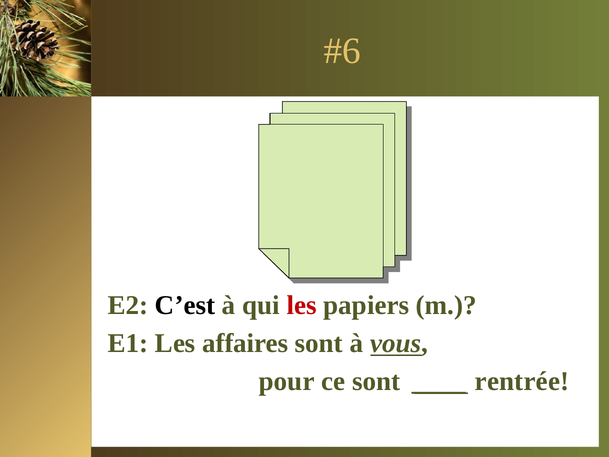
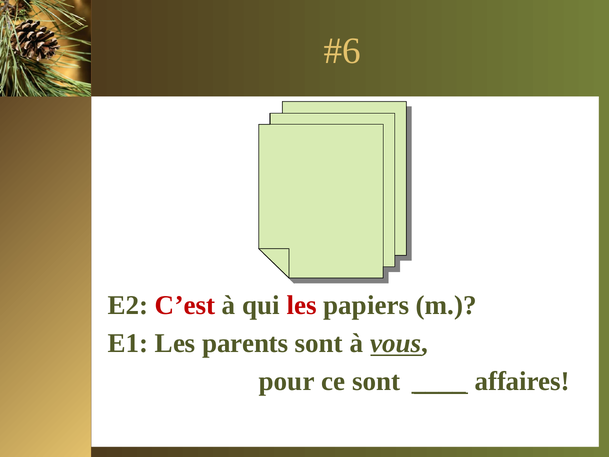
C’est colour: black -> red (185, 305)
affaires: affaires -> parents (245, 343)
rentrée: rentrée -> affaires (522, 381)
